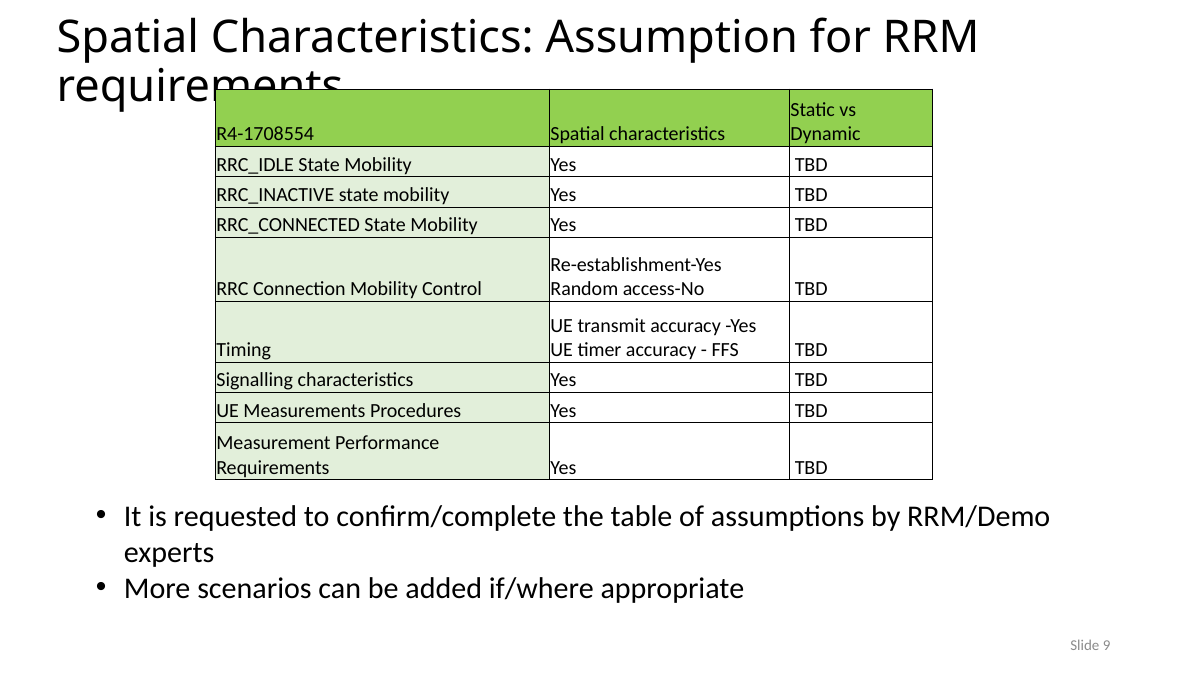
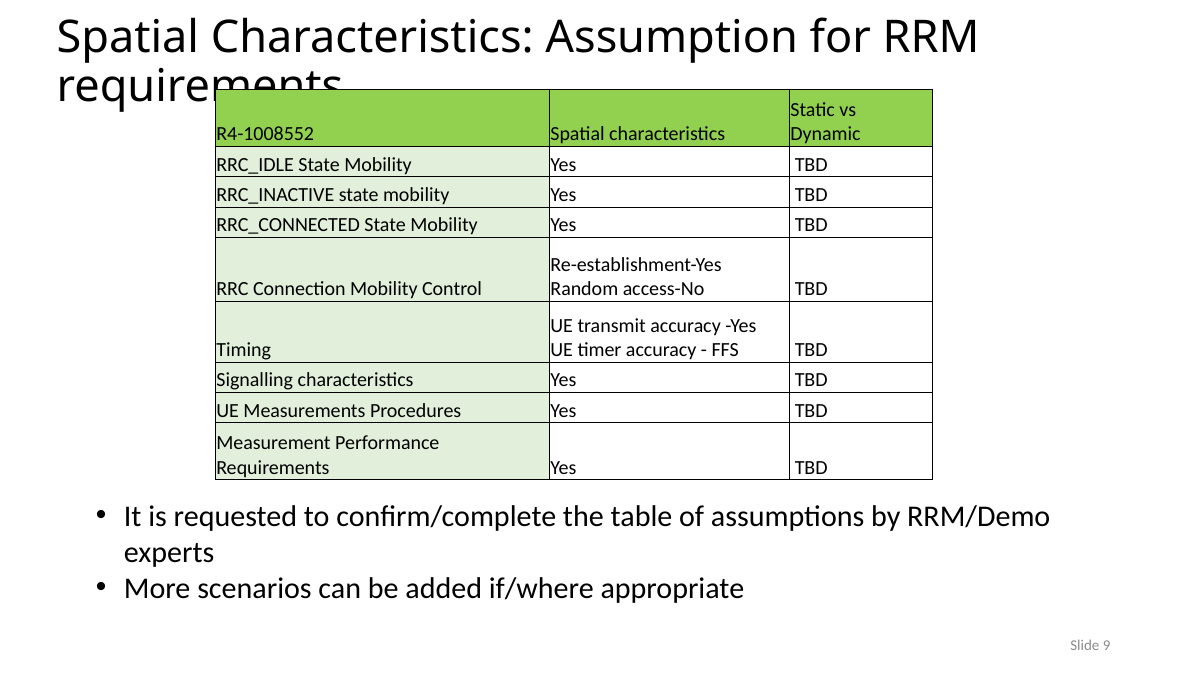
R4-1708554: R4-1708554 -> R4-1008552 (265, 134)
